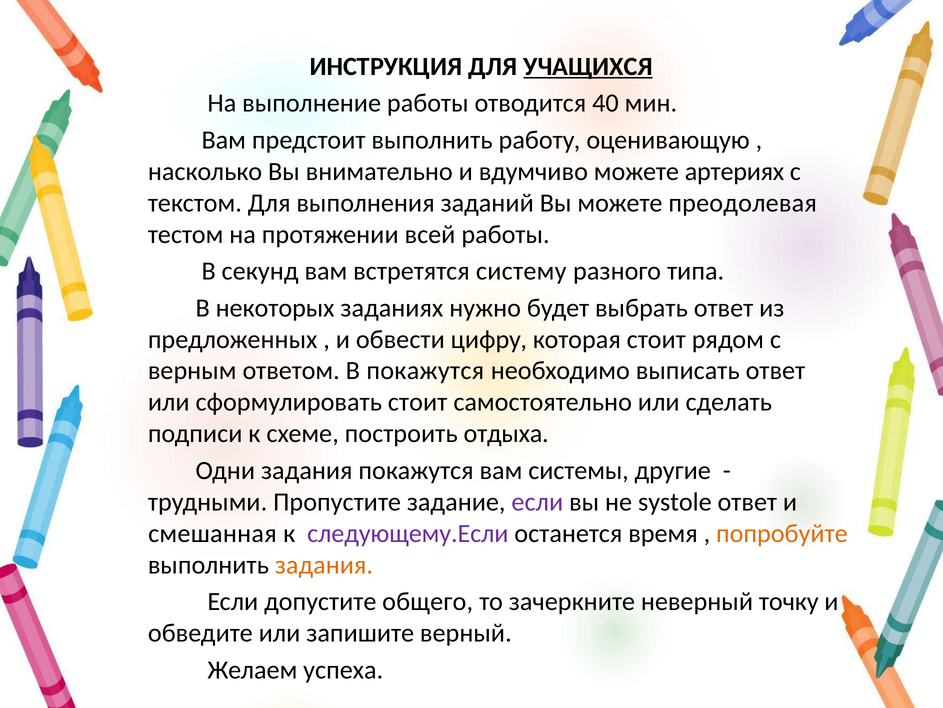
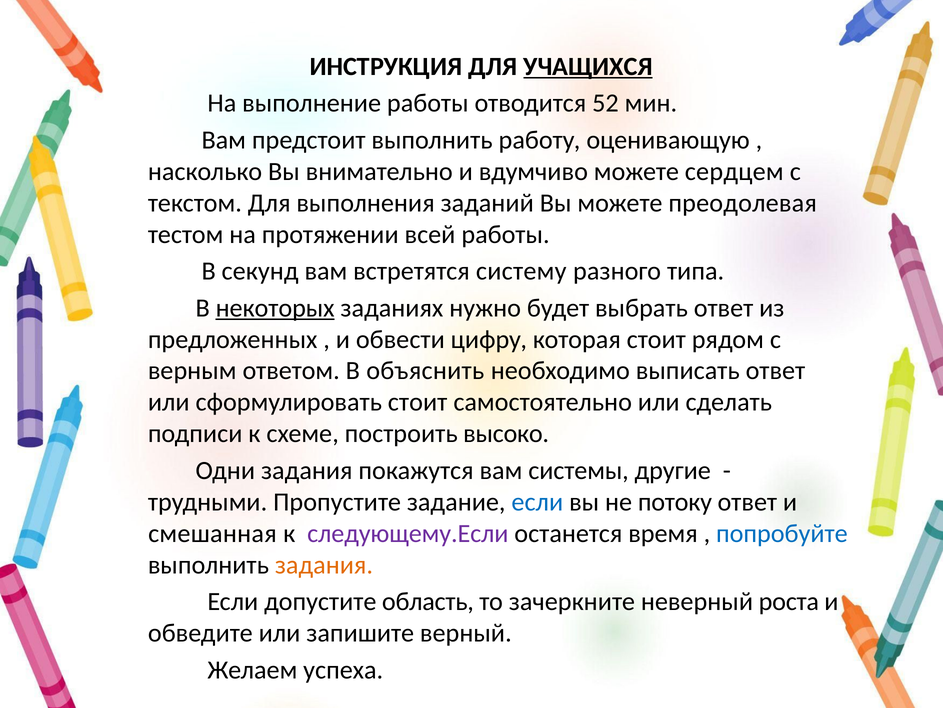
40: 40 -> 52 (605, 103)
артериях: артериях -> сердцем (734, 171)
некоторых underline: none -> present (275, 308)
В покажутся: покажутся -> объяснить (425, 370)
отдыха: отдыха -> высоко (506, 433)
если colour: purple -> blue (537, 501)
systole: systole -> потоку (675, 501)
попробуйте colour: orange -> blue (782, 533)
общего: общего -> область (428, 601)
точку: точку -> роста (789, 601)
